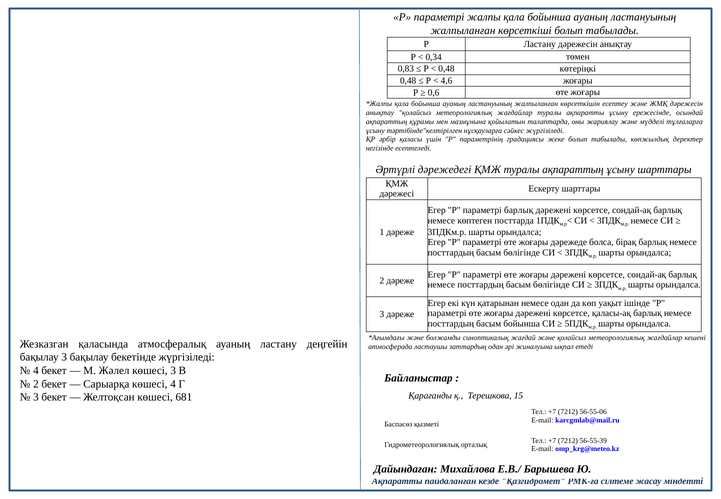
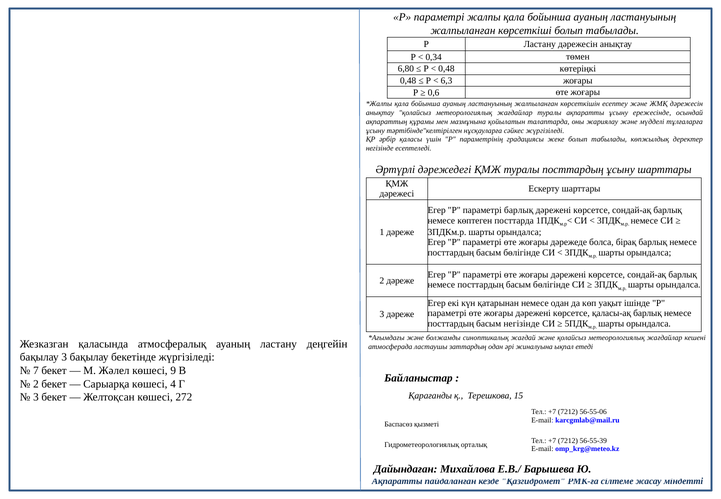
0,83: 0,83 -> 6,80 (406, 69)
4,6: 4,6 -> 6,3 (446, 81)
туралы ақпараттың: ақпараттың -> посттардың (573, 169)
басым бойынша: бойынша -> негізінде (522, 324)
4: 4 -> 7 (36, 371)
көшесі 3: 3 -> 9 (173, 371)
681: 681 -> 272 (184, 397)
